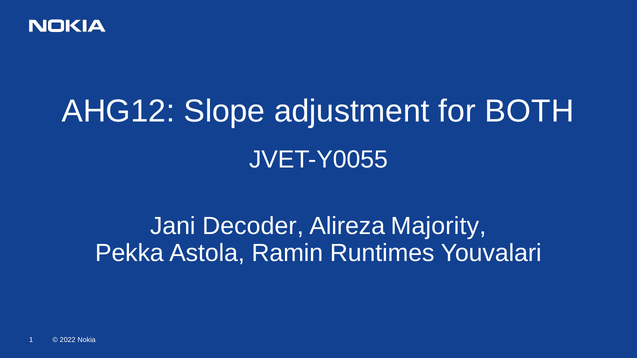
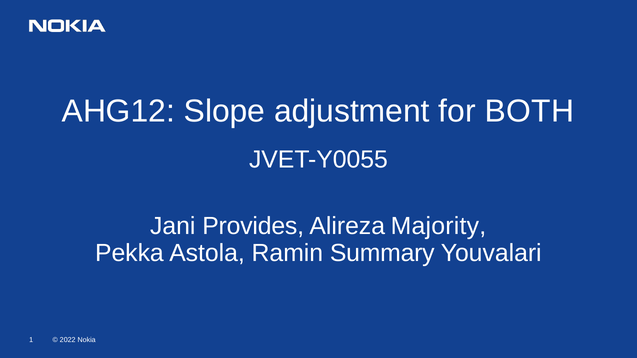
Decoder: Decoder -> Provides (253, 226)
Runtimes: Runtimes -> Summary (382, 253)
